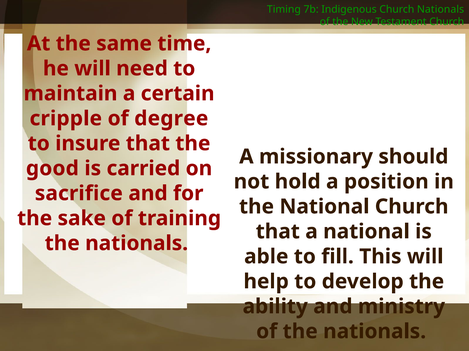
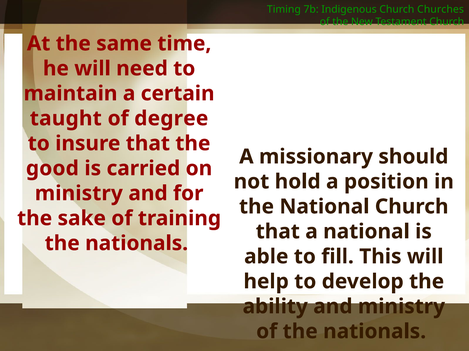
Church Nationals: Nationals -> Churches (441, 9)
cripple: cripple -> taught (66, 119)
sacrifice: sacrifice -> ministry (79, 194)
